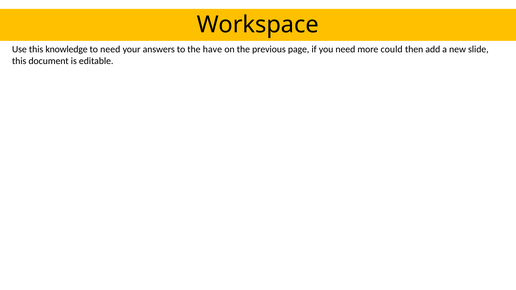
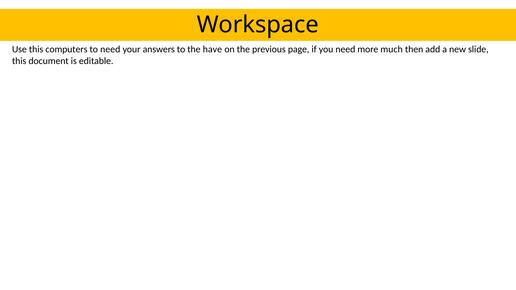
knowledge: knowledge -> computers (66, 49)
could: could -> much (392, 49)
